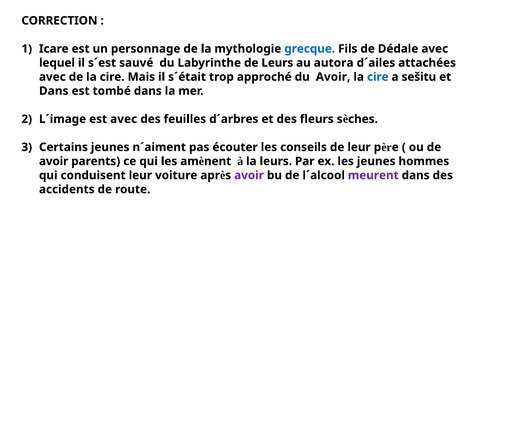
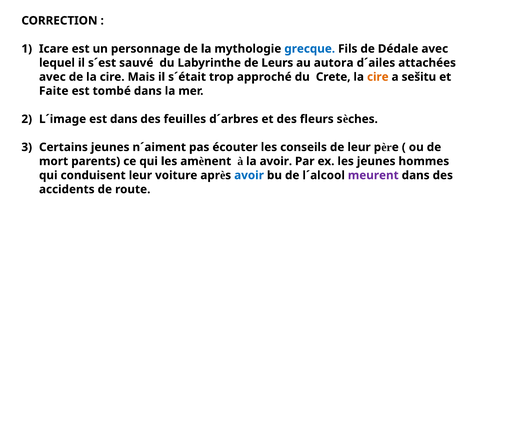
du Avoir: Avoir -> Crete (333, 77)
cire colour: blue -> orange (378, 77)
Dans: Dans -> Faite (54, 91)
est avec: avec -> dans (124, 119)
avoir: avoir -> mort (54, 161)
la leurs: leurs -> avoir (276, 161)
avoir colour: purple -> blue (249, 175)
